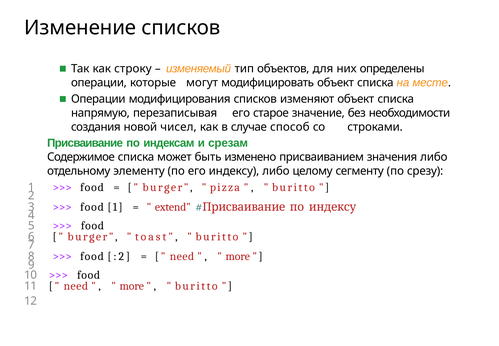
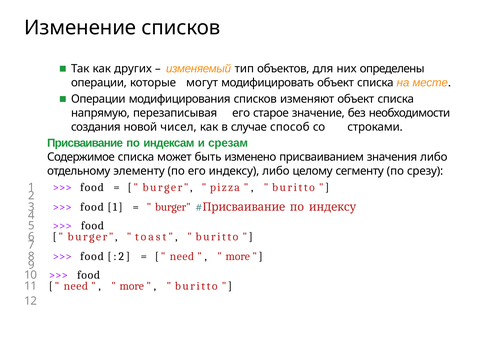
строку: строку -> других (133, 69)
extend: extend -> burger (173, 207)
